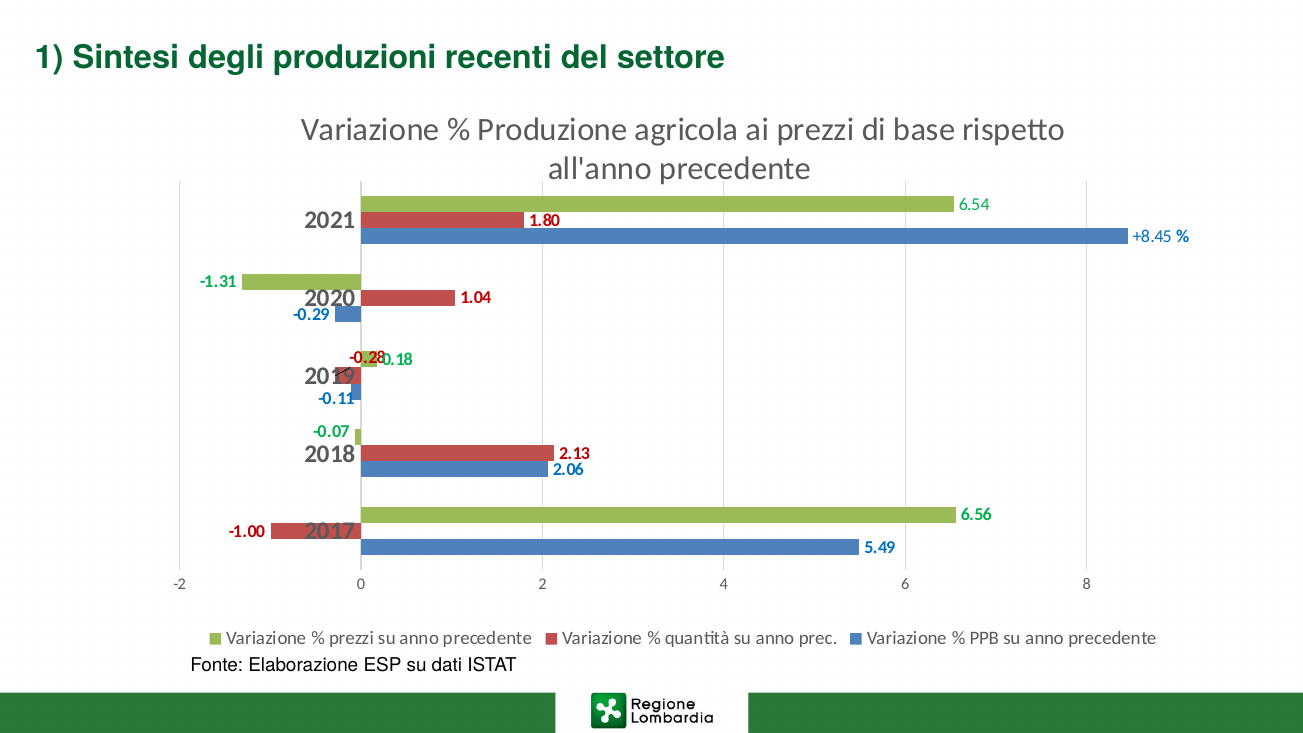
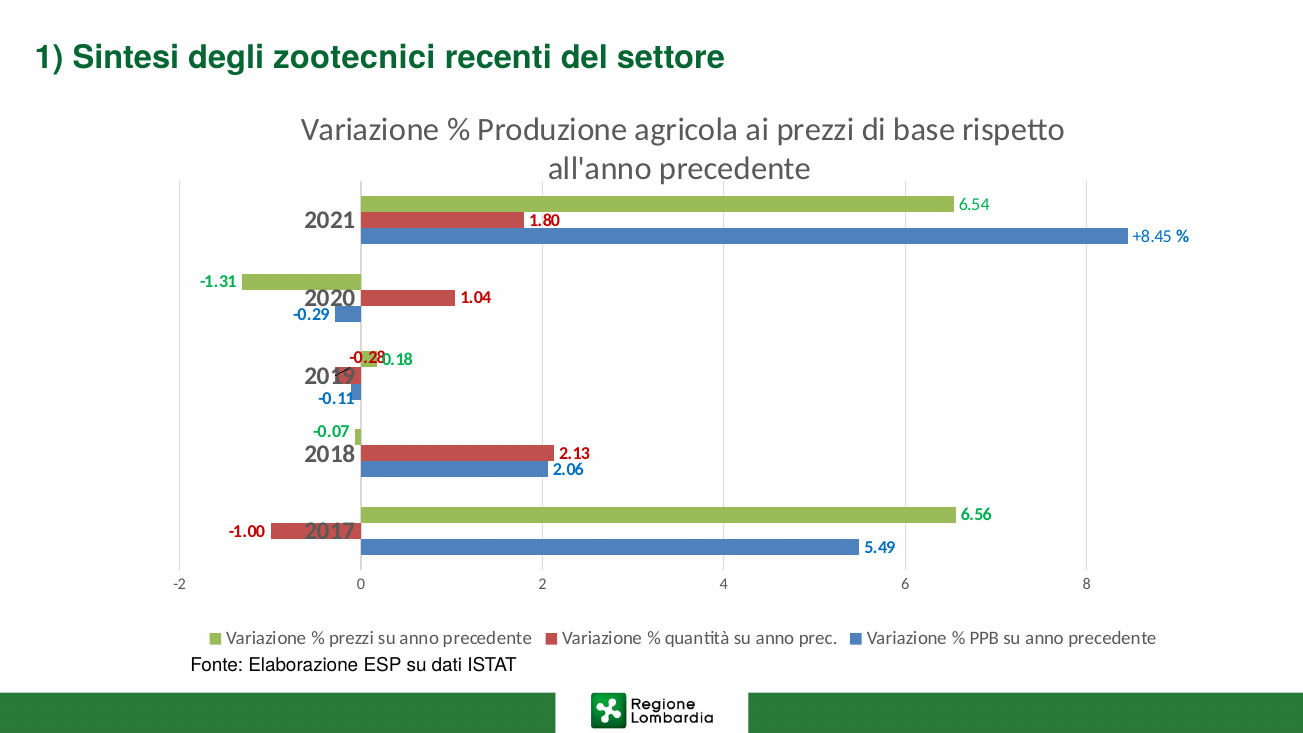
produzioni: produzioni -> zootecnici (354, 58)
